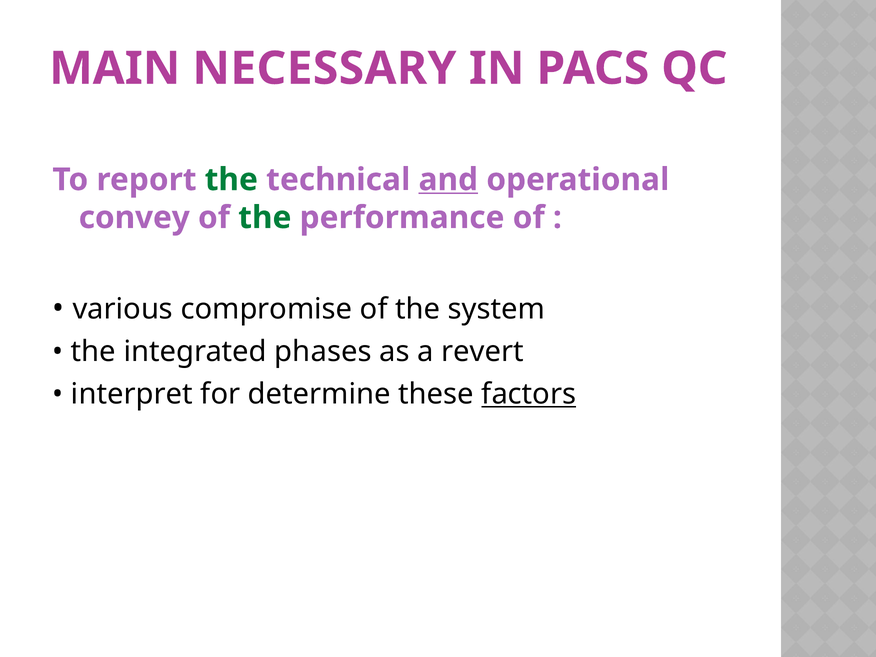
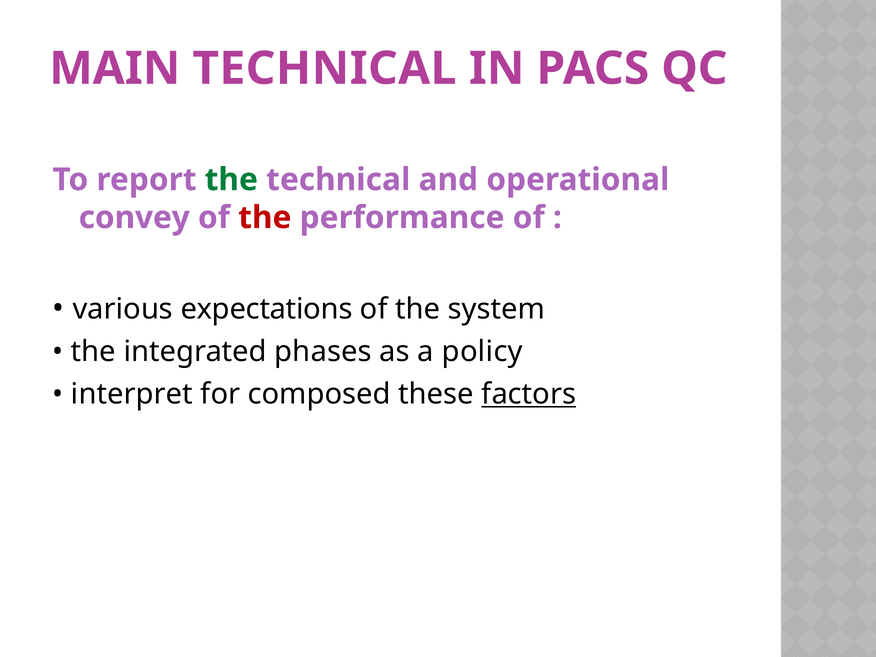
MAIN NECESSARY: NECESSARY -> TECHNICAL (324, 69)
and underline: present -> none (448, 180)
the colour: green -> red (265, 218)
compromise: compromise -> expectations (267, 309)
revert: revert -> policy (482, 352)
determine: determine -> composed (319, 394)
